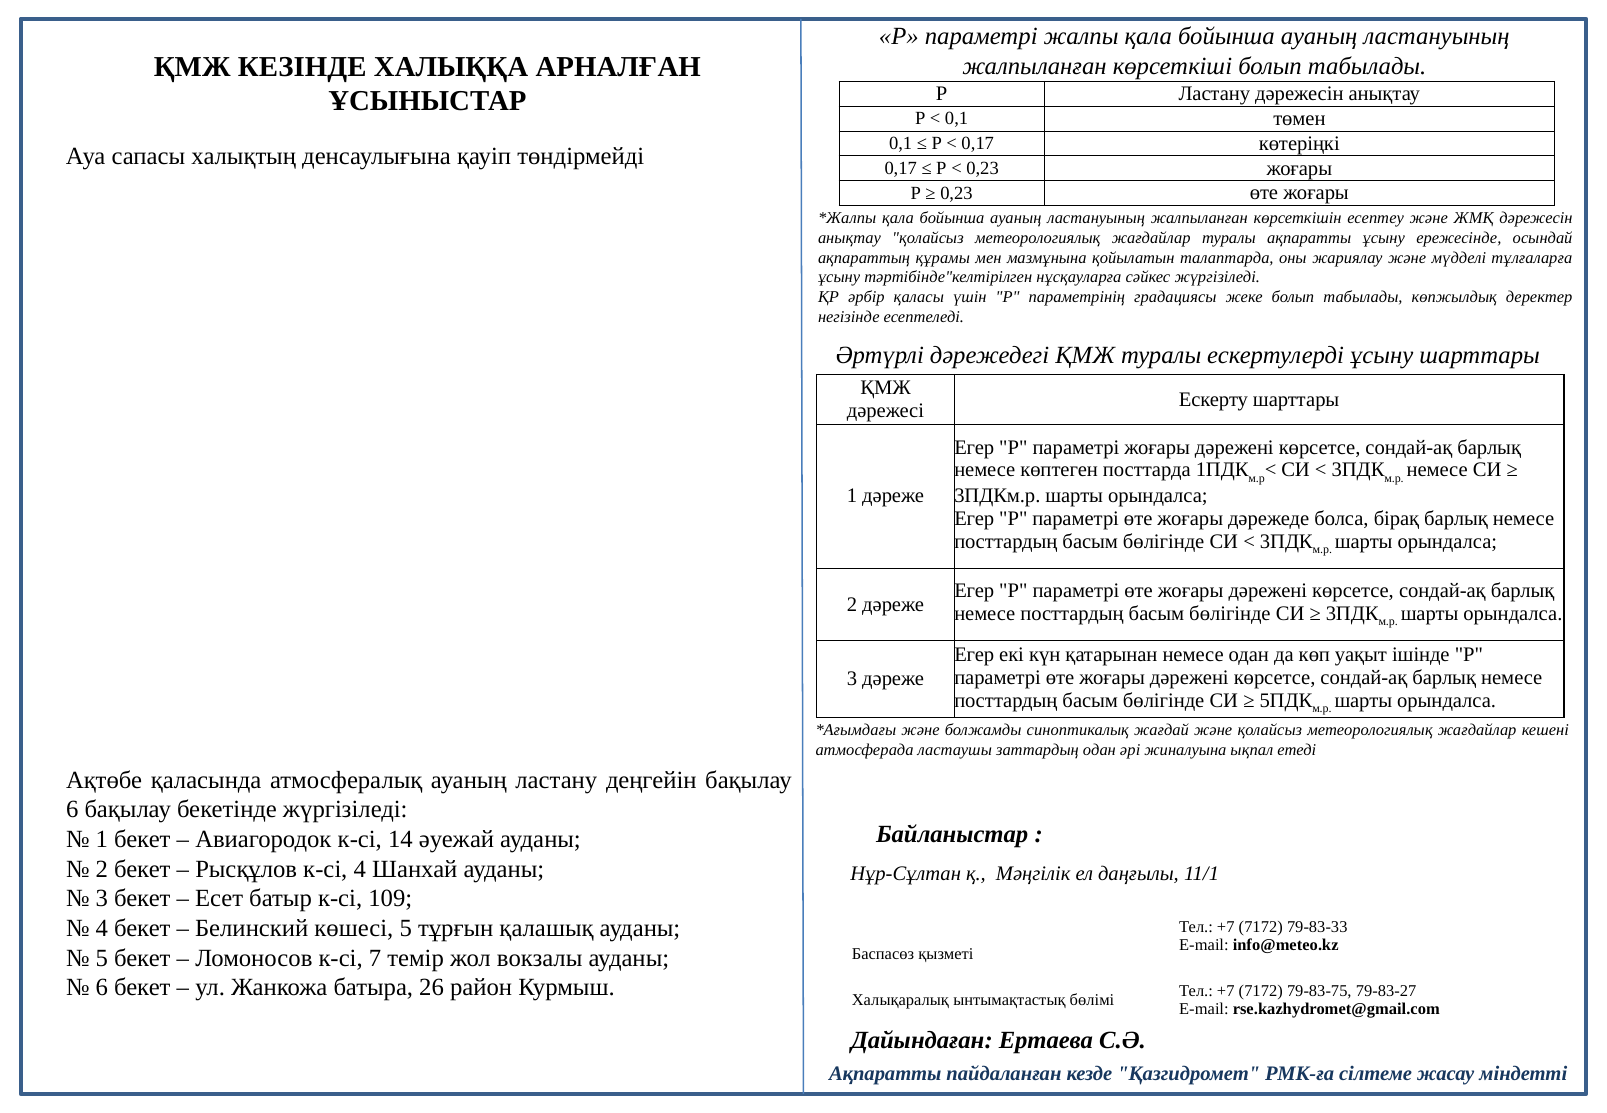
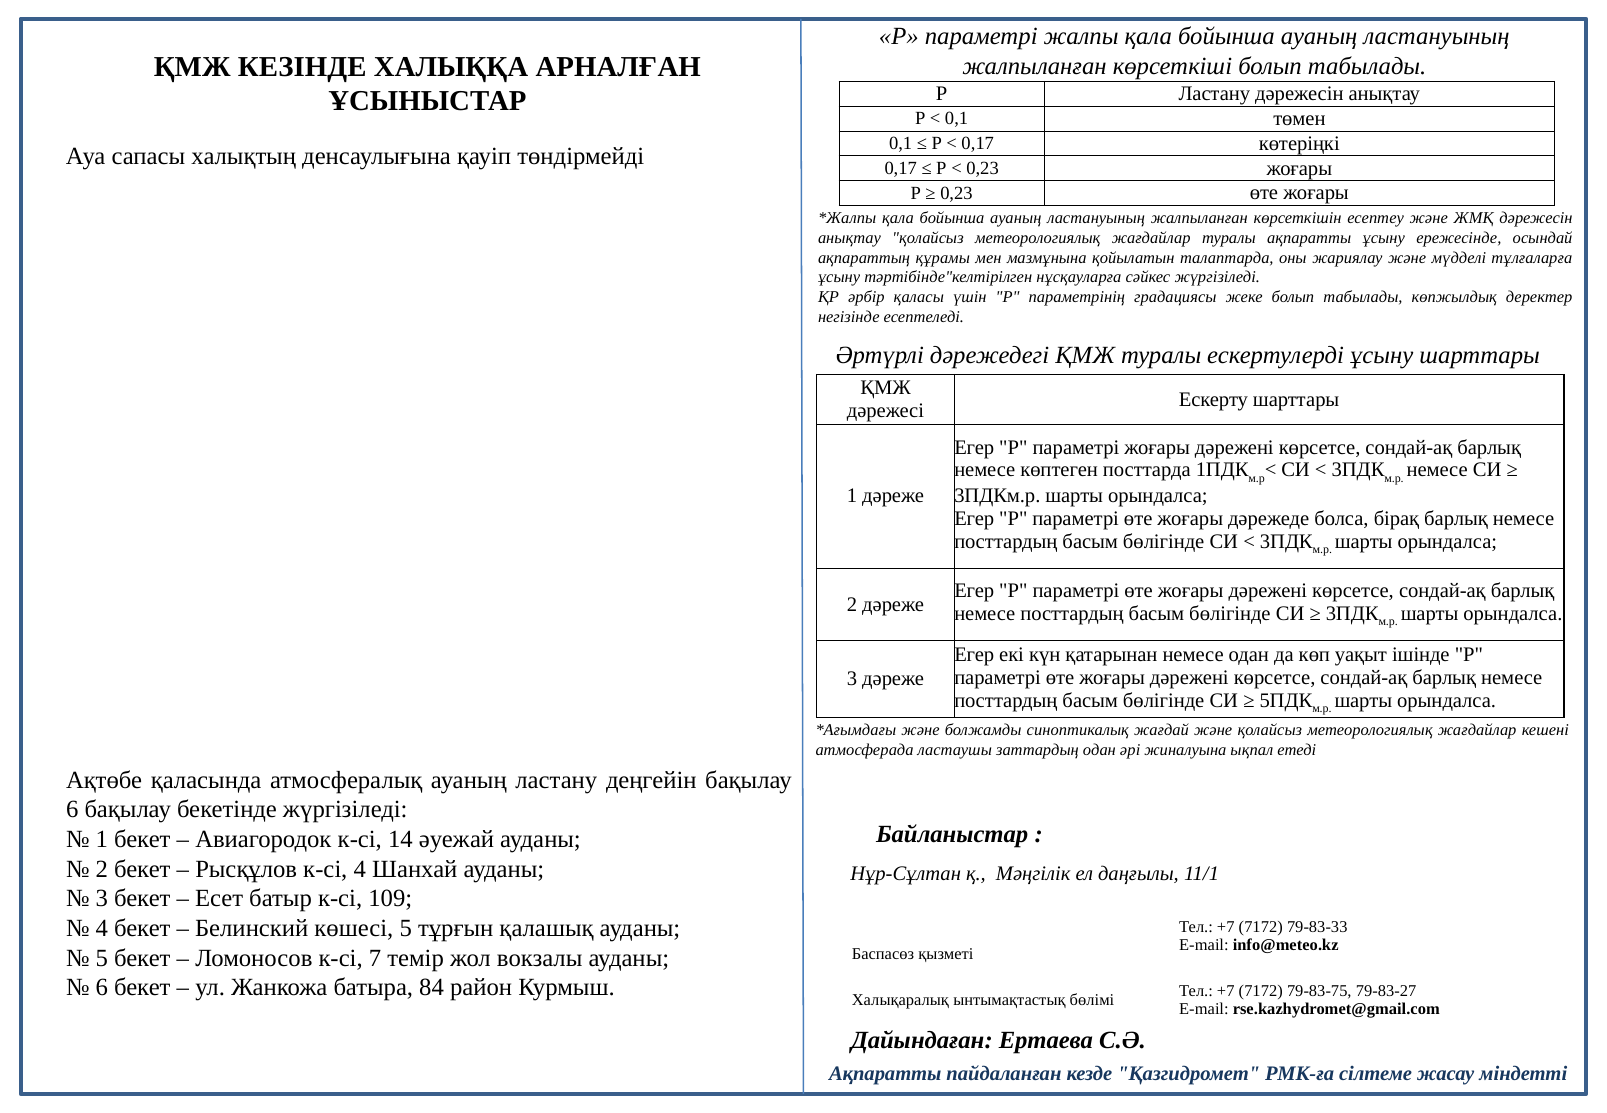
26: 26 -> 84 (432, 987)
